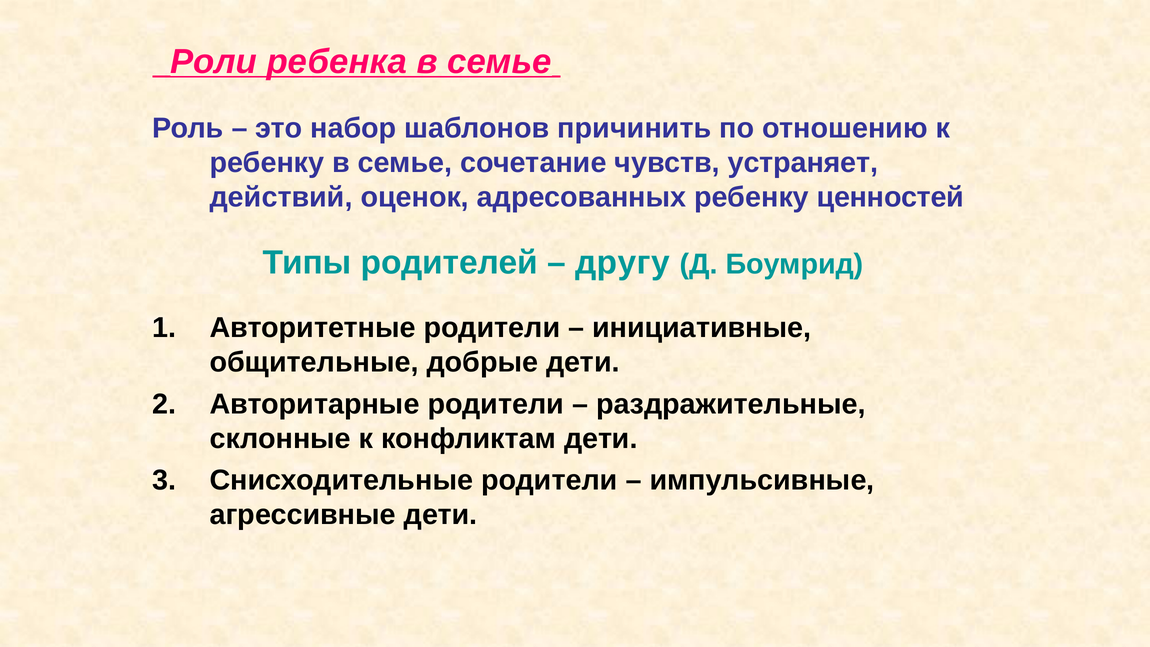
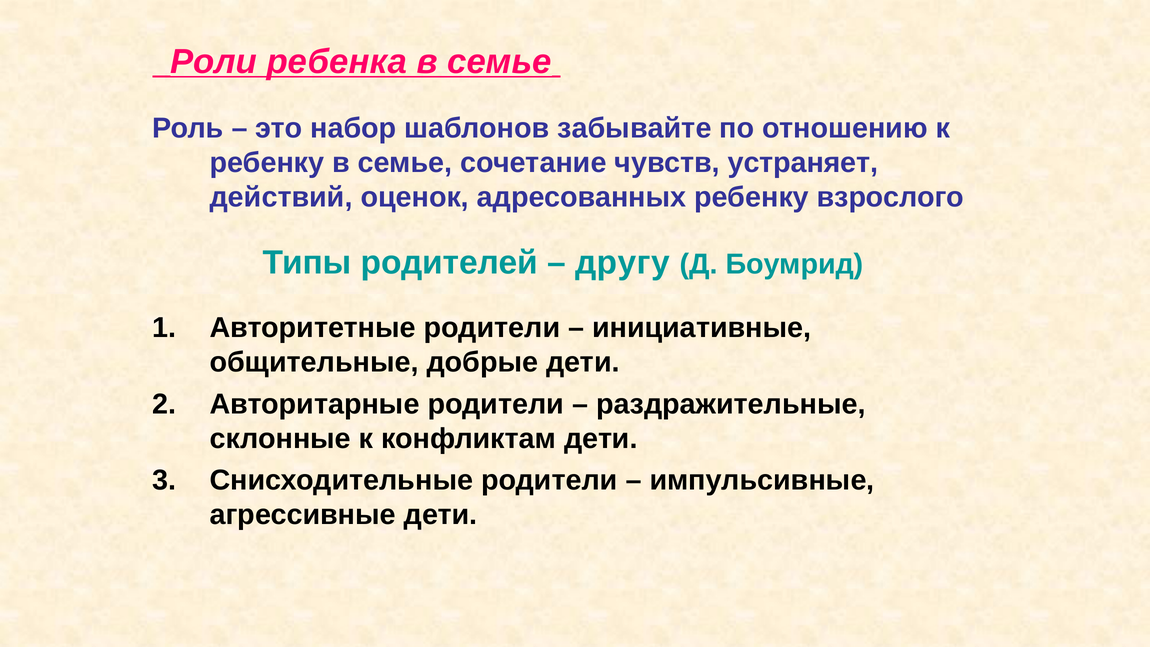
причинить: причинить -> забывайте (634, 128)
ценностей: ценностей -> взрослого (890, 197)
